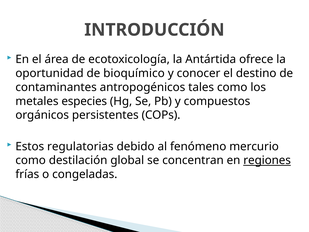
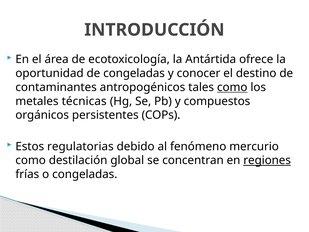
de bioquímico: bioquímico -> congeladas (134, 73)
como underline: none -> present (232, 87)
especies: especies -> técnicas (84, 101)
